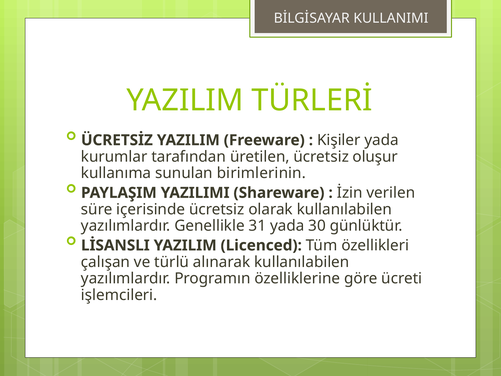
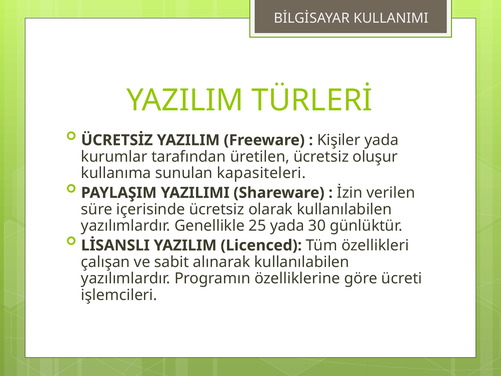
birimlerinin: birimlerinin -> kapasiteleri (261, 173)
31: 31 -> 25 (257, 226)
türlü: türlü -> sabit (172, 262)
